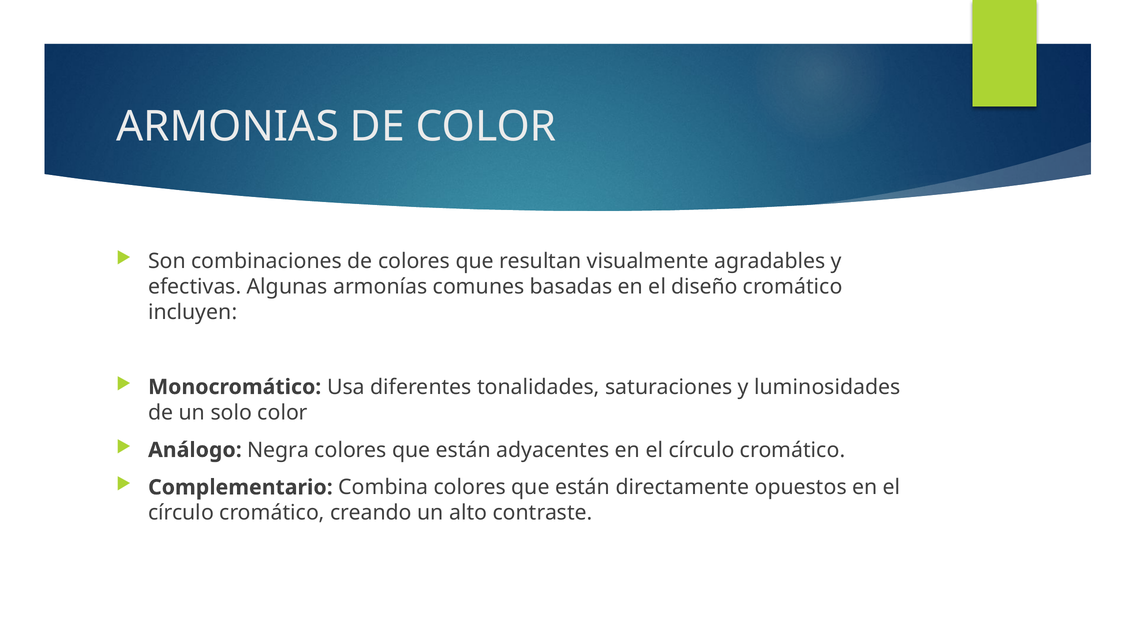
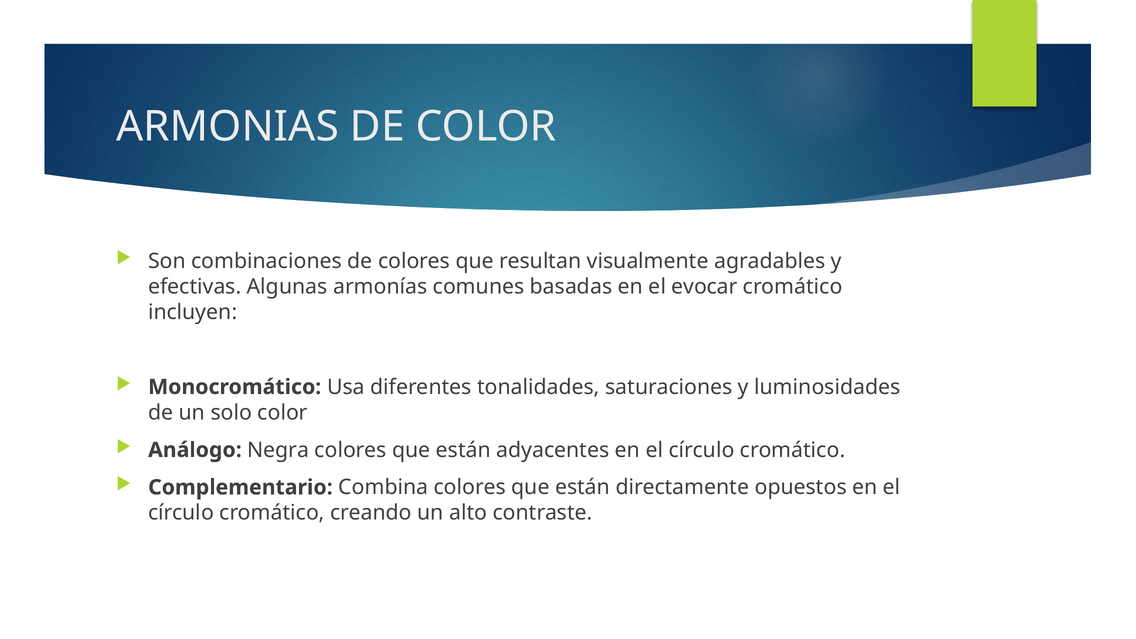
diseño: diseño -> evocar (704, 287)
